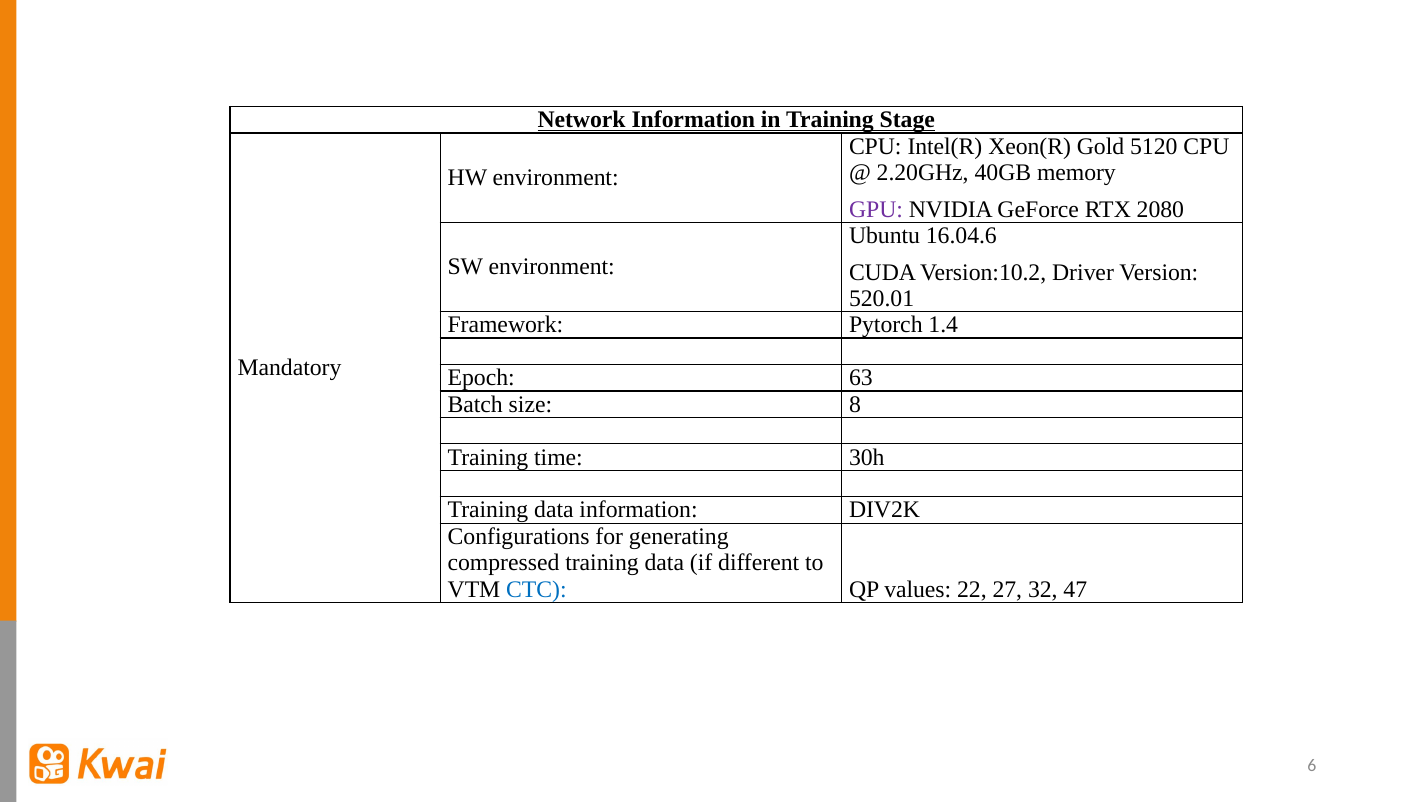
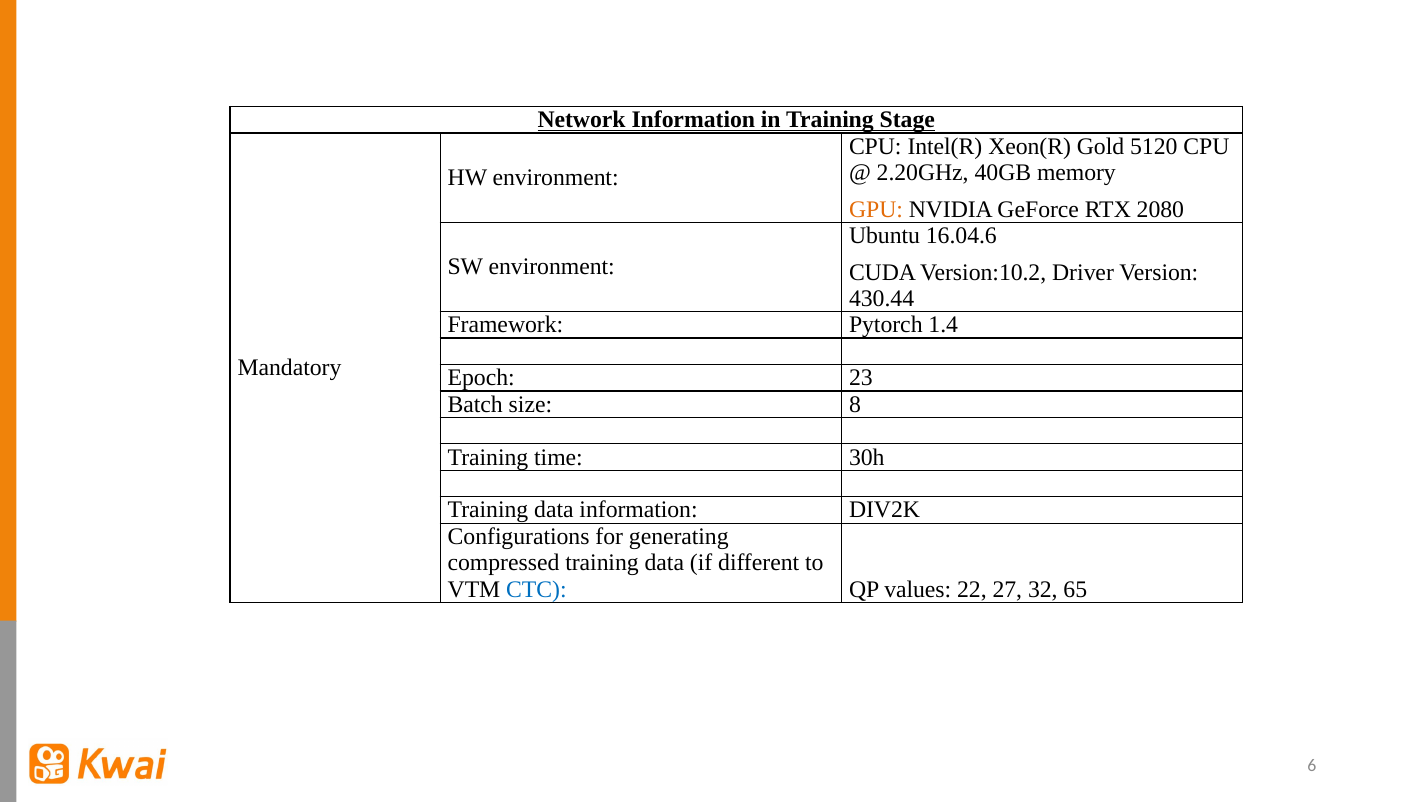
GPU colour: purple -> orange (876, 209)
520.01: 520.01 -> 430.44 (882, 298)
63: 63 -> 23 (861, 378)
47: 47 -> 65 (1075, 589)
